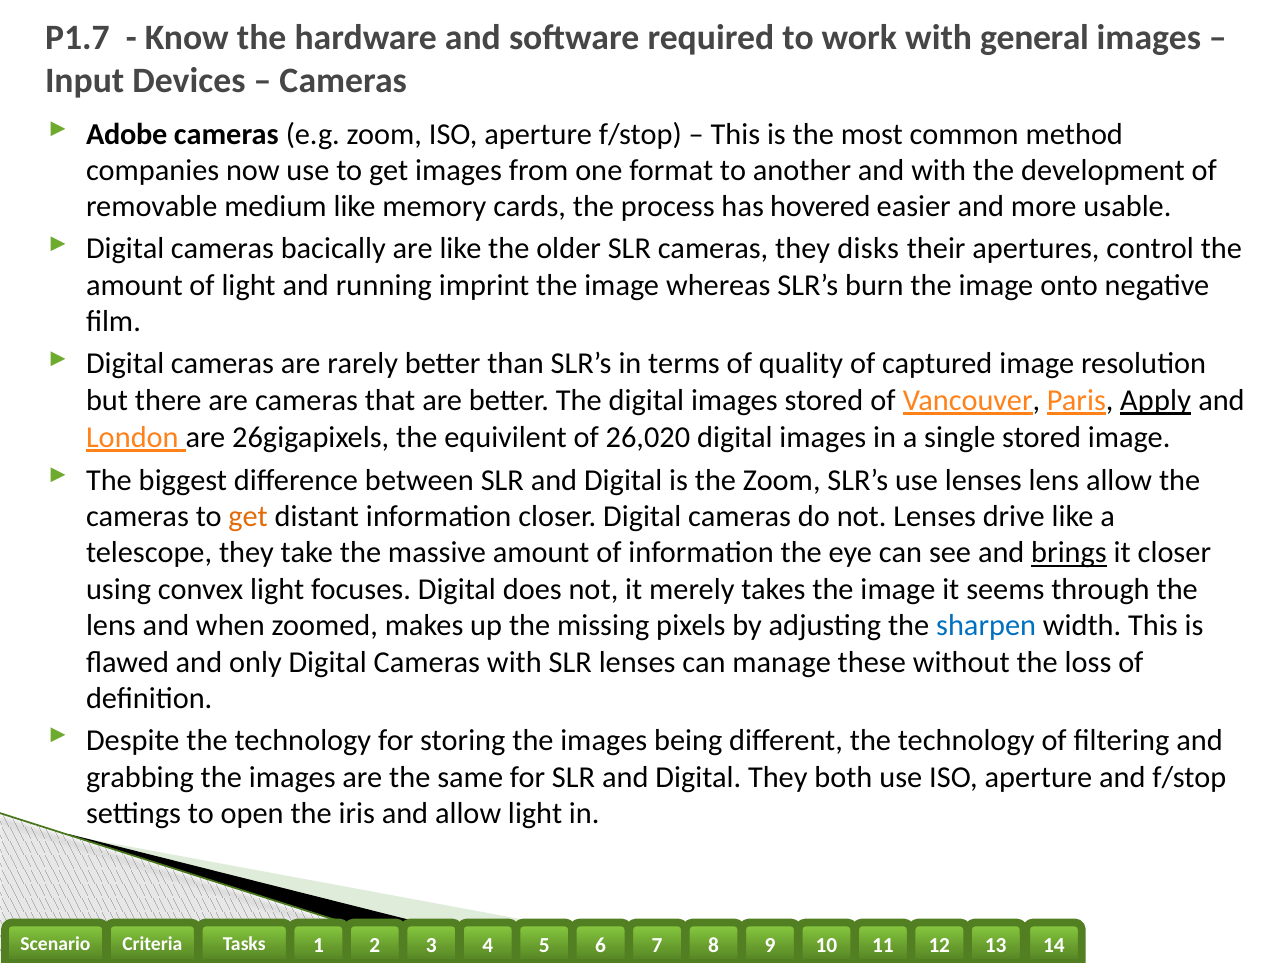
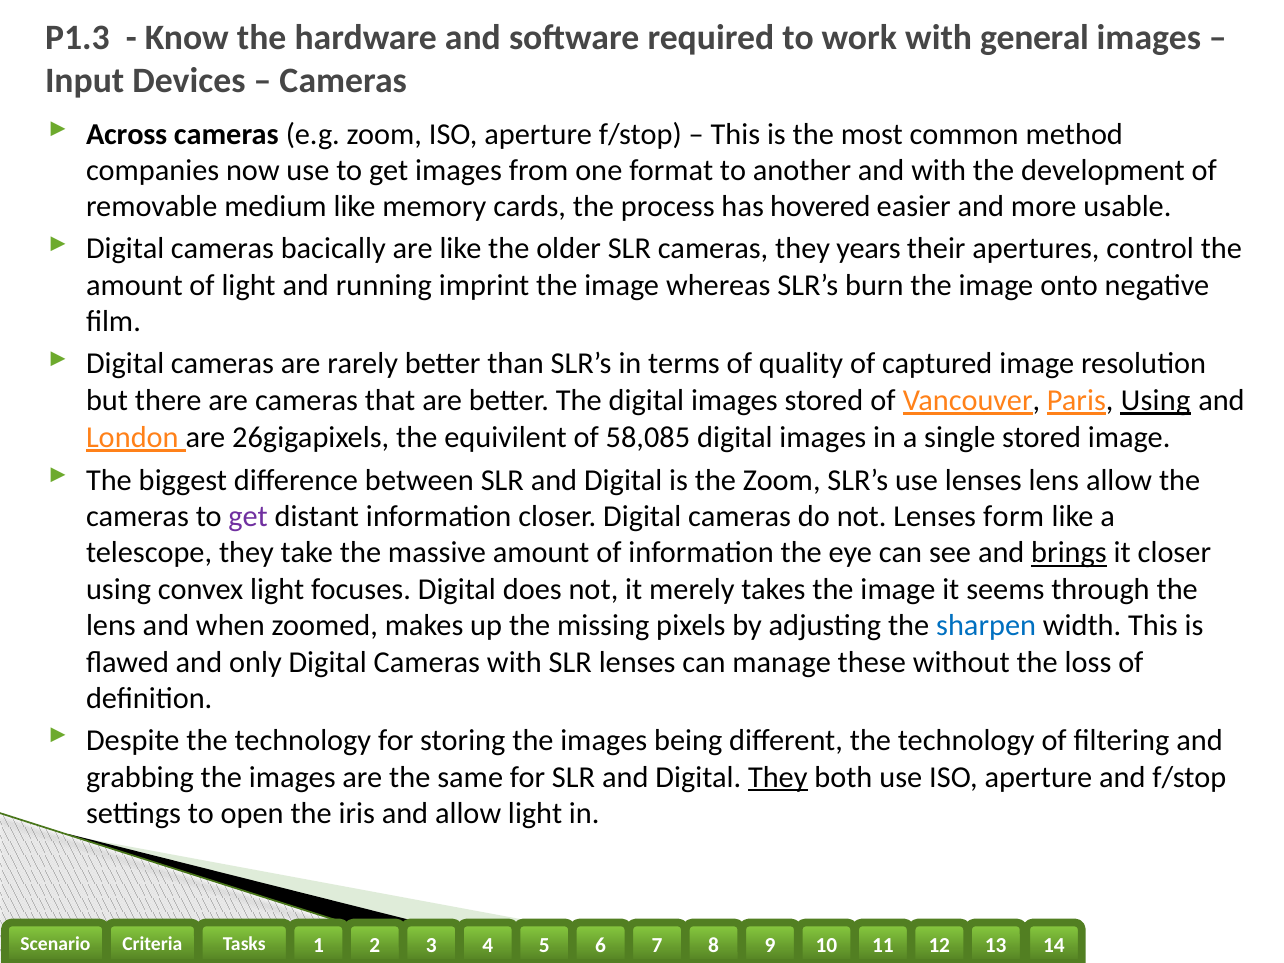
P1.7: P1.7 -> P1.3 (77, 38)
Adobe: Adobe -> Across (127, 134)
disks: disks -> years (869, 249)
Paris Apply: Apply -> Using (1156, 400)
26,020: 26,020 -> 58,085 (648, 437)
get colour: orange -> purple (248, 516)
drive: drive -> form (1014, 516)
They underline: none -> present (778, 777)
